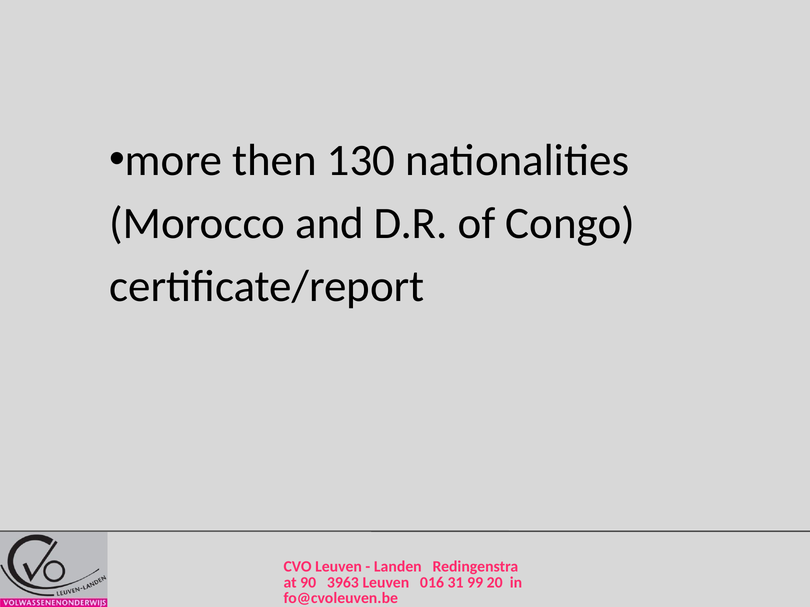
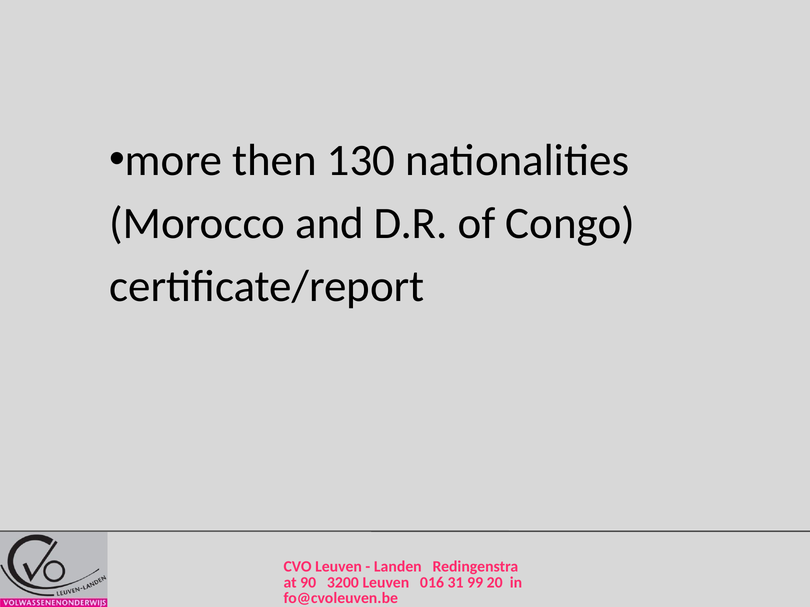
3963: 3963 -> 3200 (343, 583)
